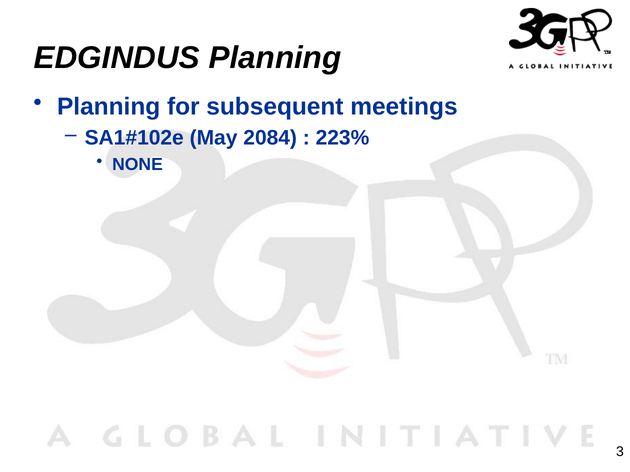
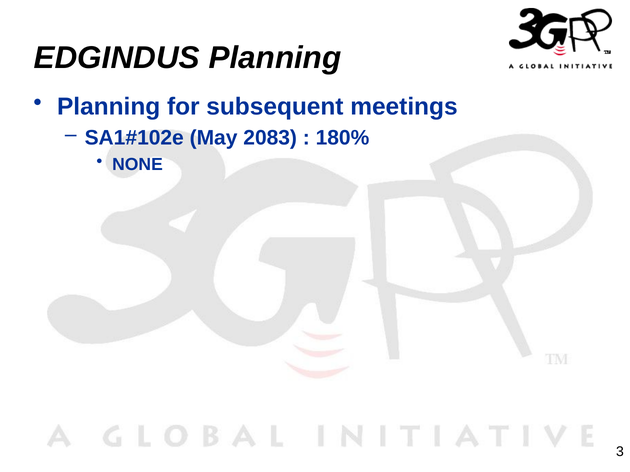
2084: 2084 -> 2083 (270, 138)
223%: 223% -> 180% (342, 138)
